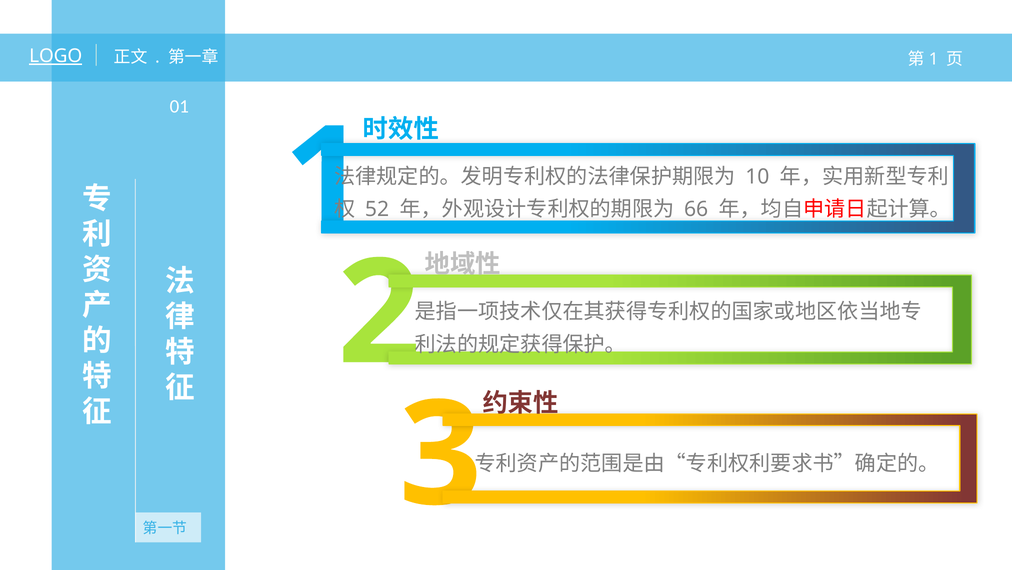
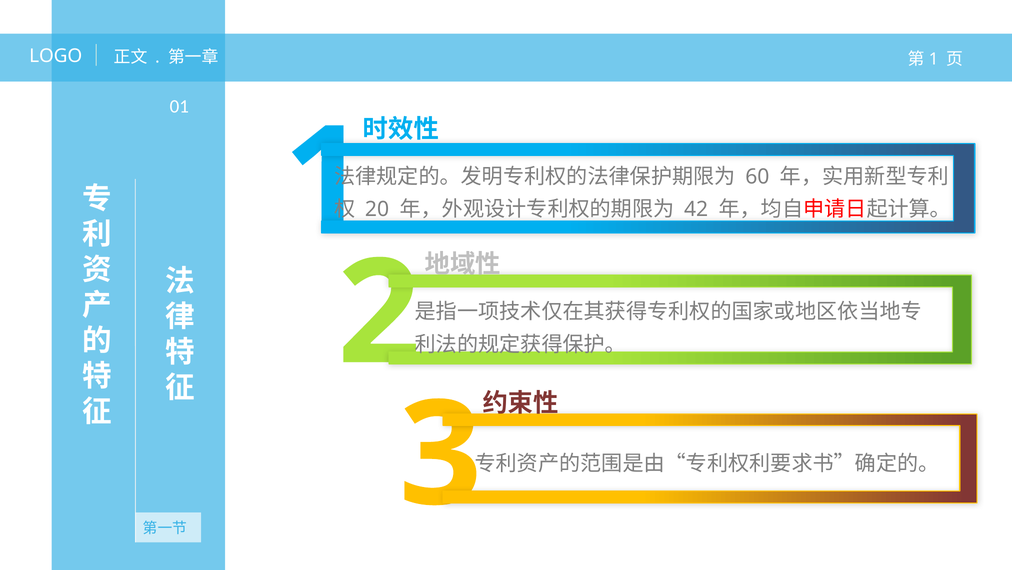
LOGO underline: present -> none (56, 56)
10: 10 -> 60 (757, 176)
52: 52 -> 20 (377, 209)
66: 66 -> 42 (696, 209)
